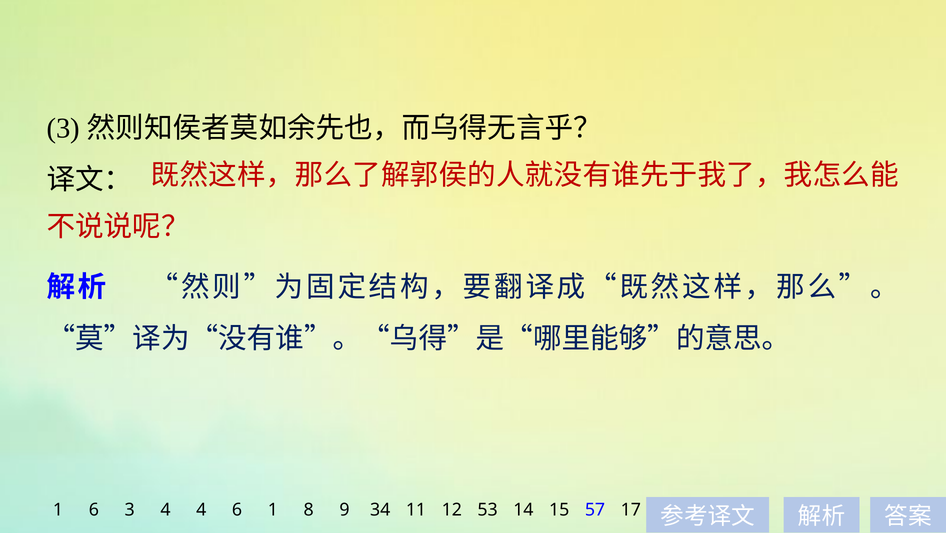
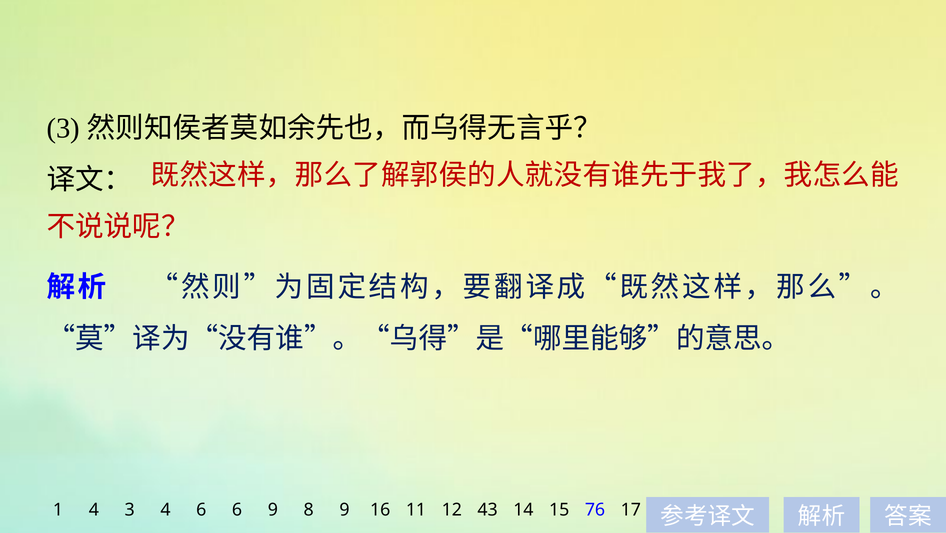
1 6: 6 -> 4 (94, 509)
4 4: 4 -> 6 (201, 509)
6 1: 1 -> 9 (273, 509)
34: 34 -> 16 (380, 509)
53: 53 -> 43 (488, 509)
57: 57 -> 76 (595, 509)
